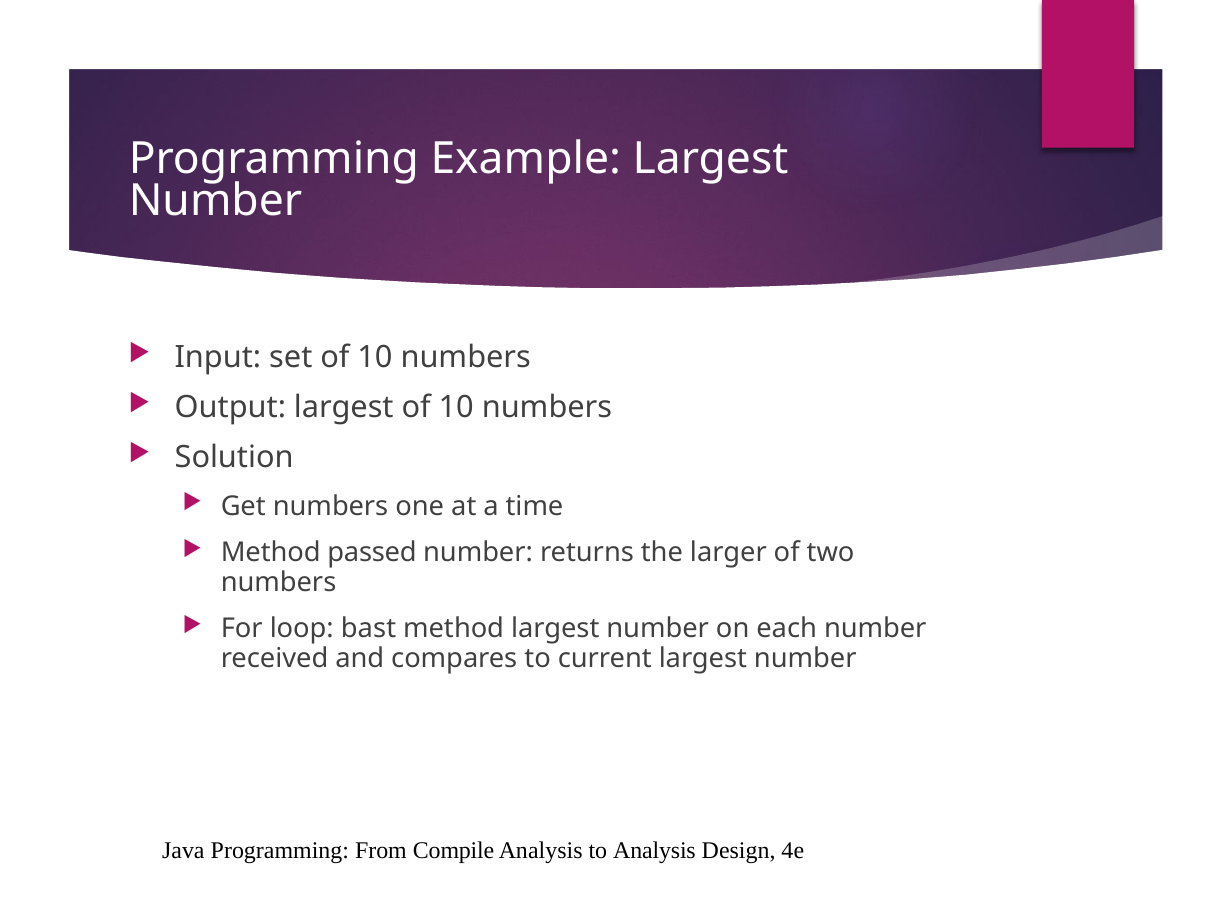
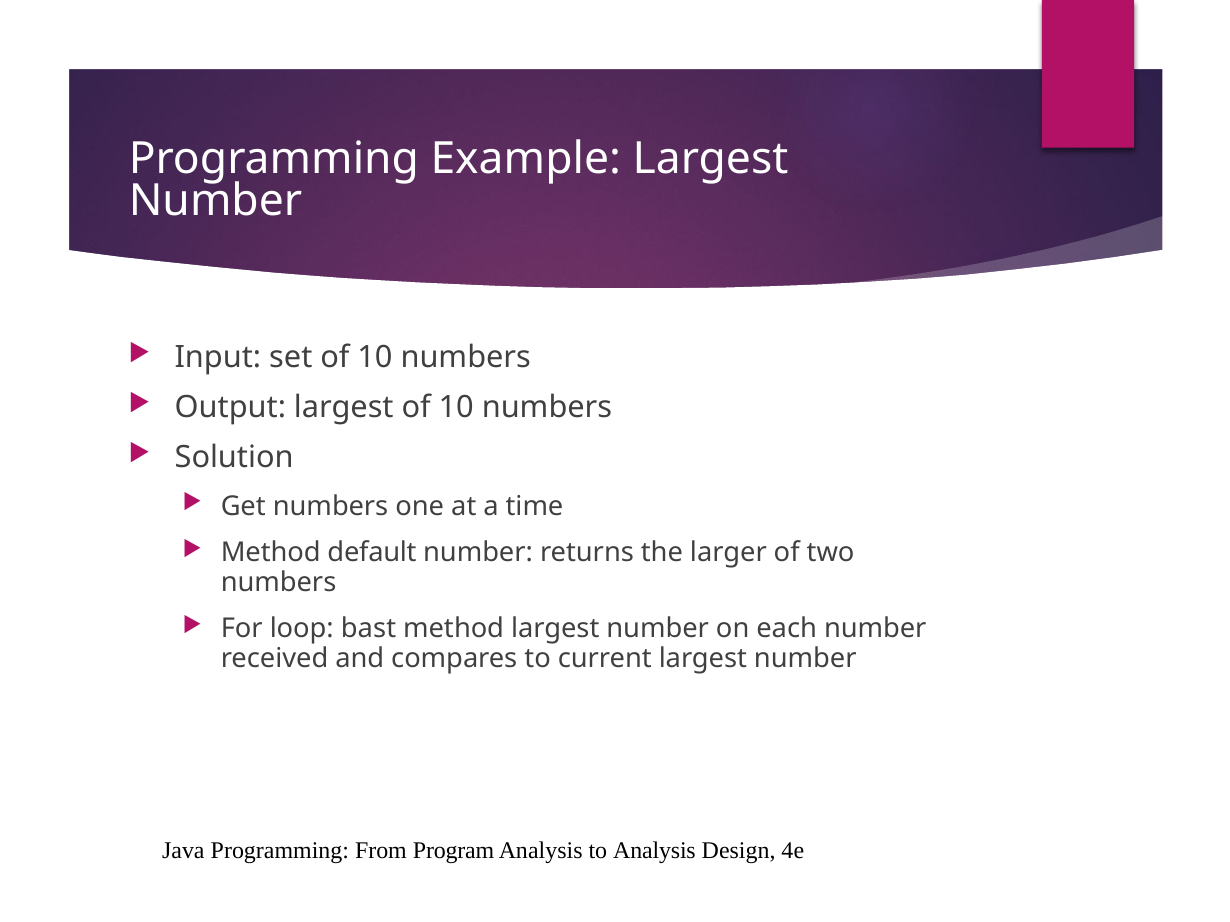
passed: passed -> default (372, 553)
Compile: Compile -> Program (454, 851)
